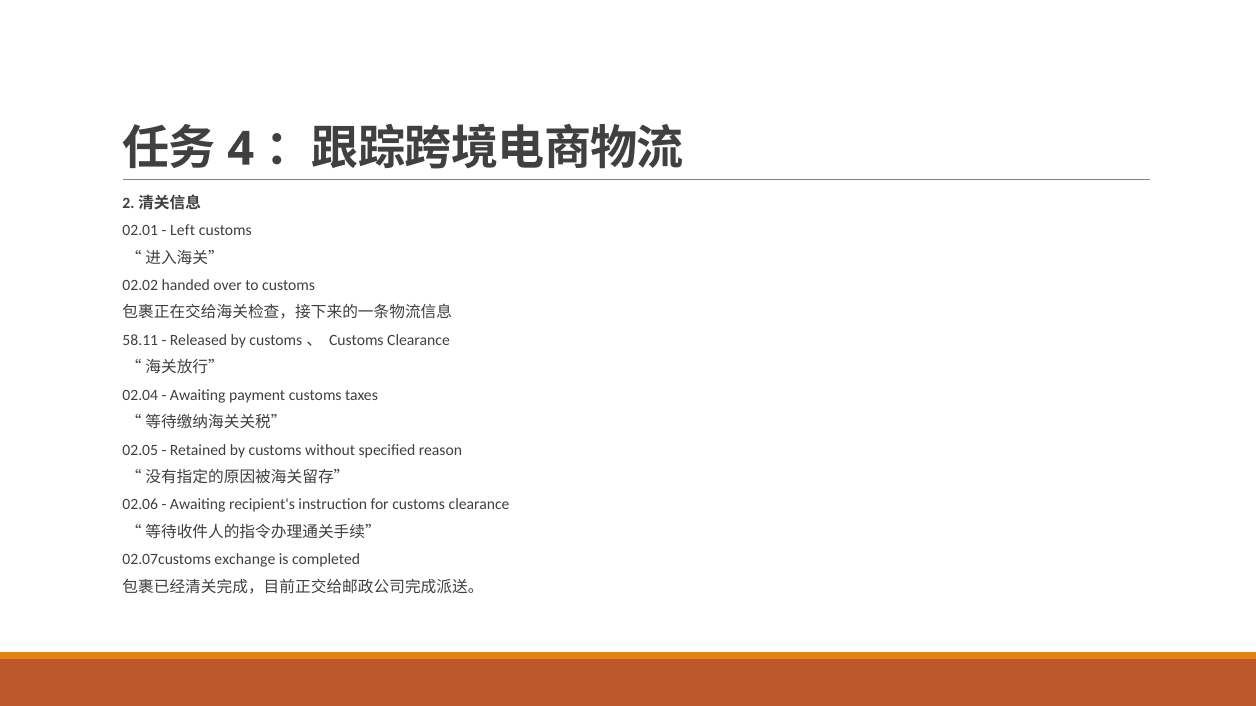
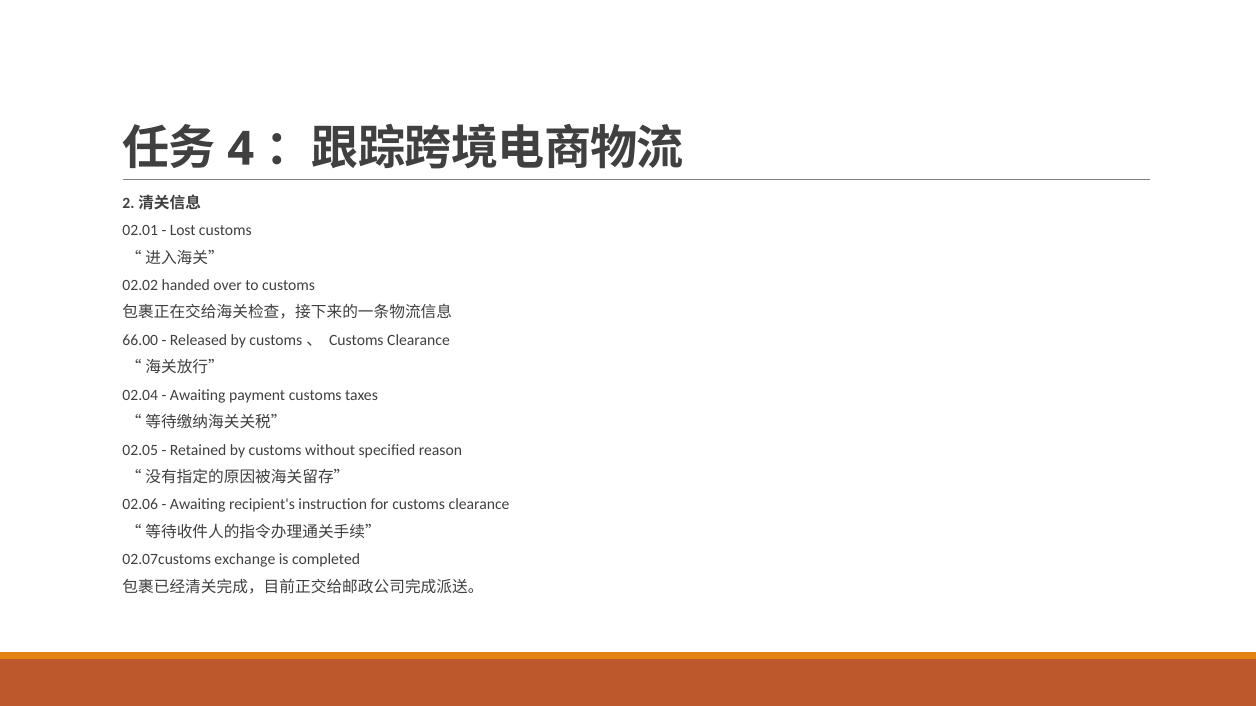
Left: Left -> Lost (183, 231)
58.11: 58.11 -> 66.00 (140, 340)
